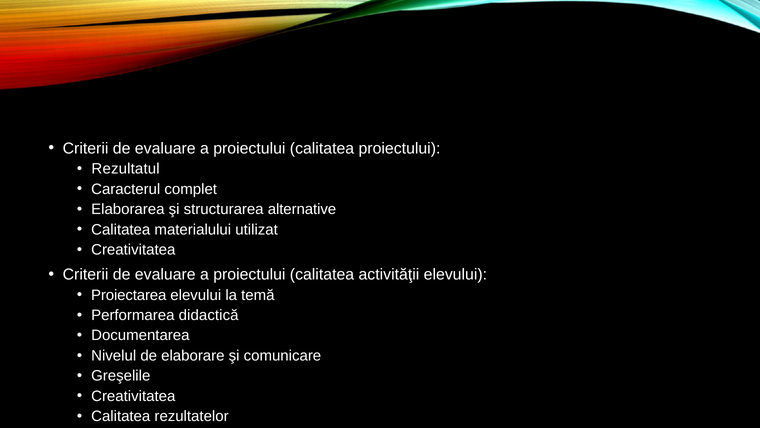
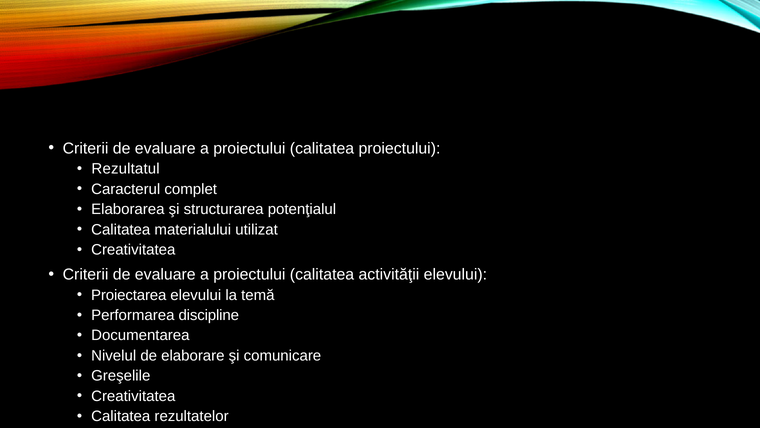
alternative: alternative -> potenţialul (302, 209)
didactică: didactică -> discipline (209, 315)
